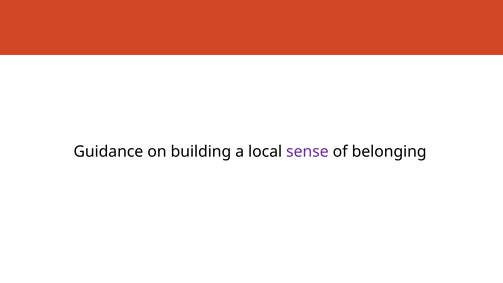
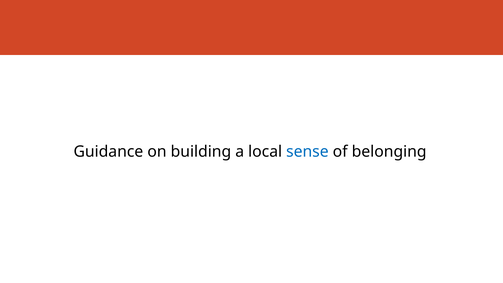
sense colour: purple -> blue (307, 152)
